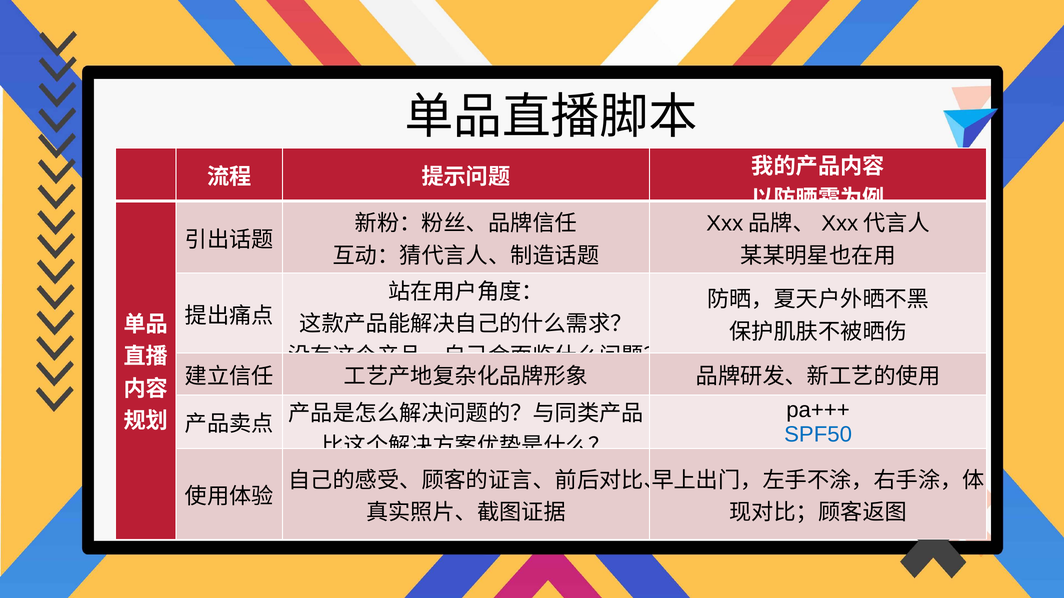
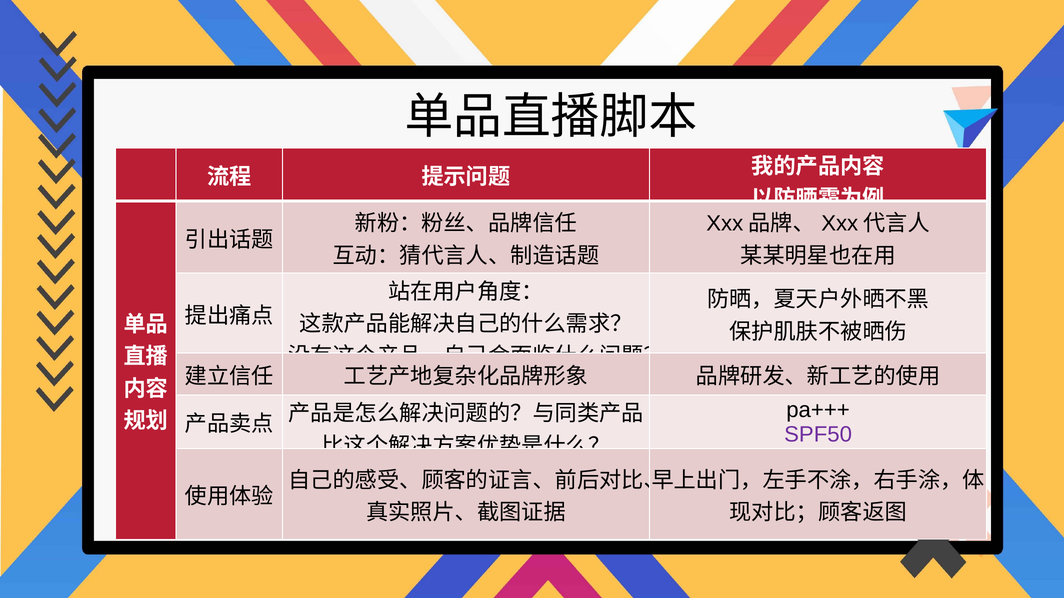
SPF50 colour: blue -> purple (818, 435)
